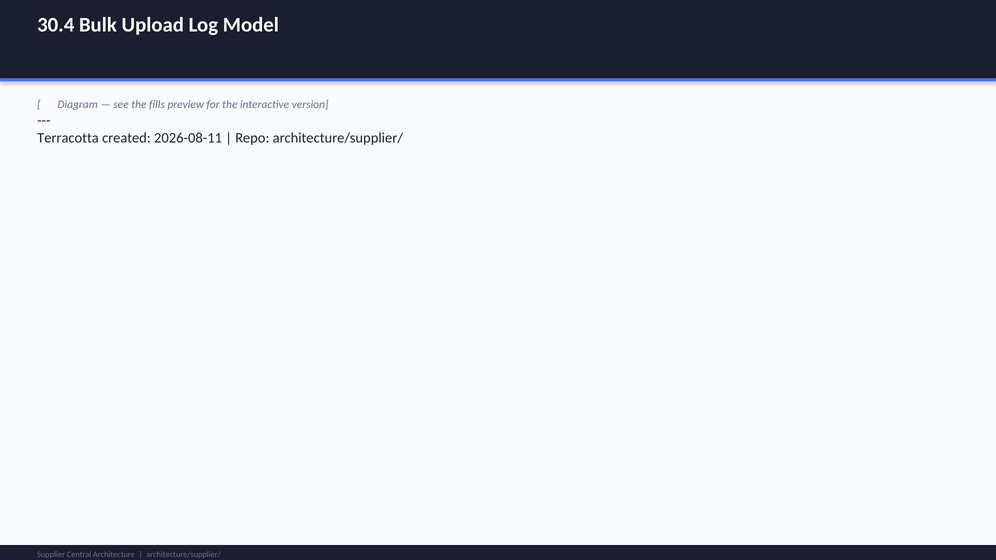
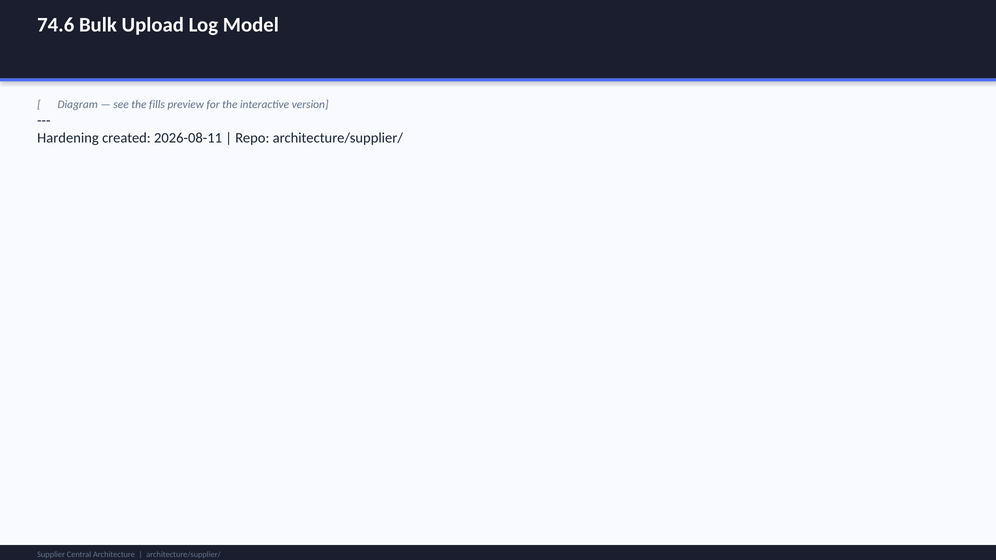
30.4: 30.4 -> 74.6 (56, 25)
Terracotta: Terracotta -> Hardening (68, 138)
